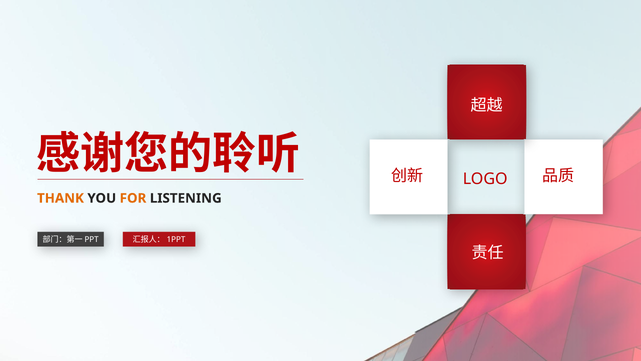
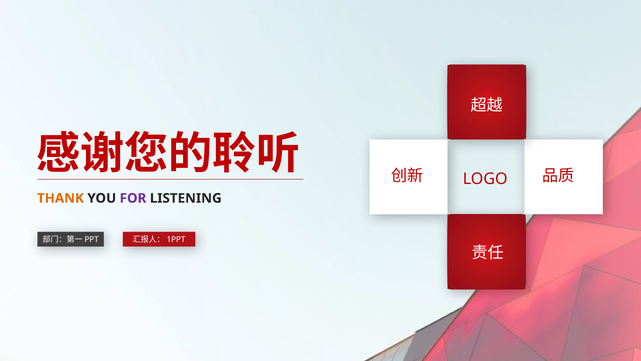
FOR colour: orange -> purple (133, 198)
